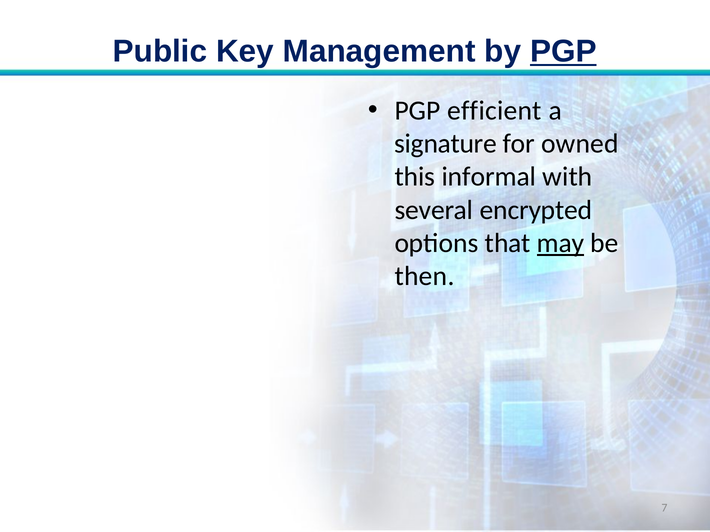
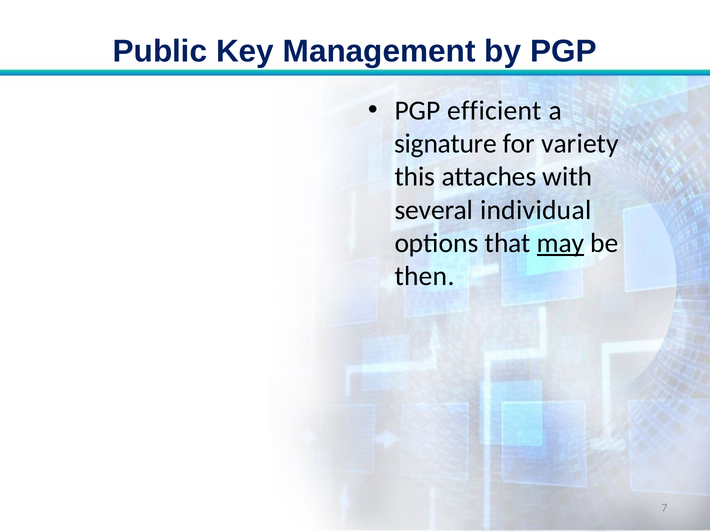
PGP underline: present -> none (563, 51)
owned: owned -> variety (580, 144)
informal: informal -> attaches (489, 177)
encrypted: encrypted -> individual (536, 210)
